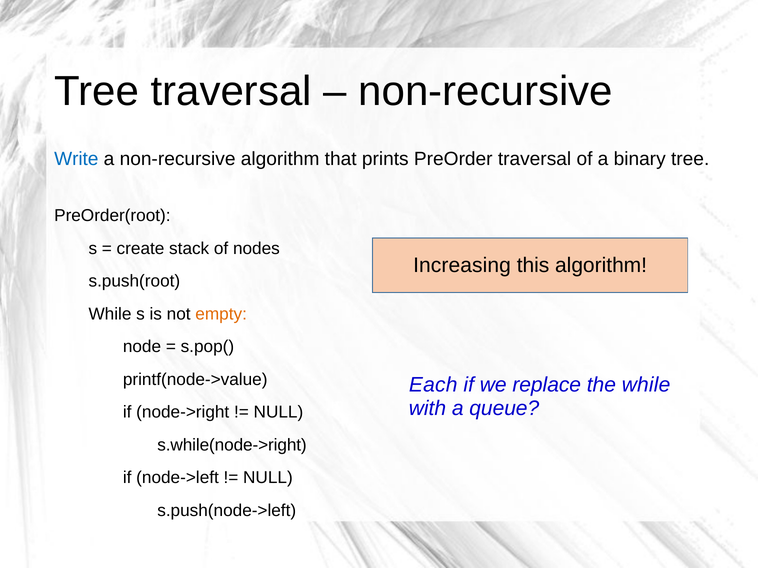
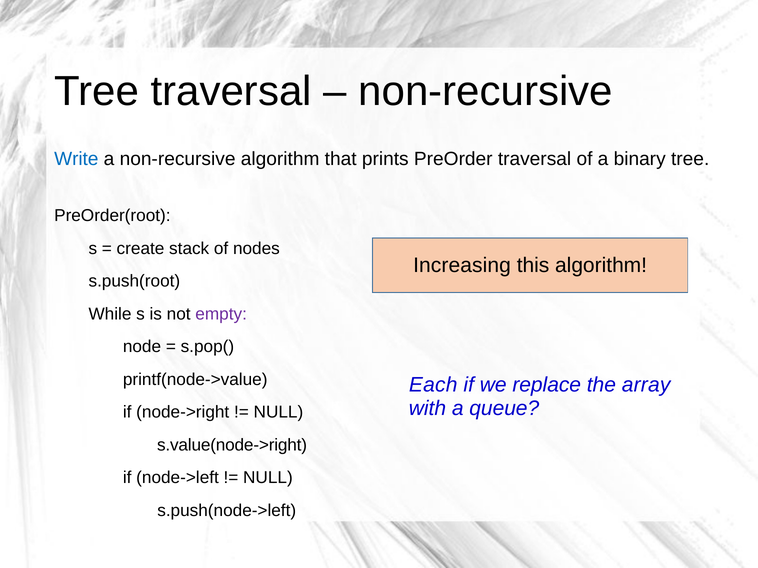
empty colour: orange -> purple (221, 314)
the while: while -> array (646, 385)
s.while(node->right: s.while(node->right -> s.value(node->right (232, 445)
